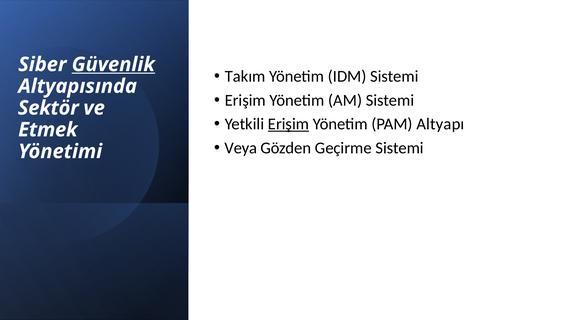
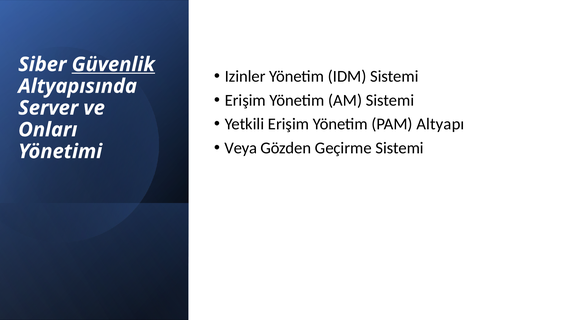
Takım: Takım -> Izinler (245, 76)
Sektör: Sektör -> Server (48, 108)
Erişim underline: present -> none (289, 124)
Etmek: Etmek -> Onları (48, 130)
